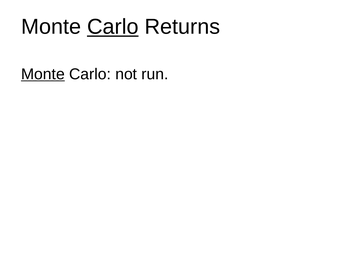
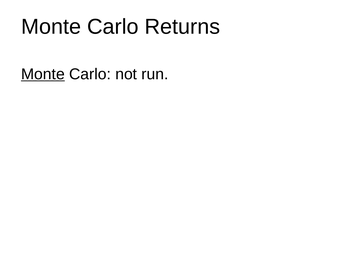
Carlo underline: present -> none (113, 27)
